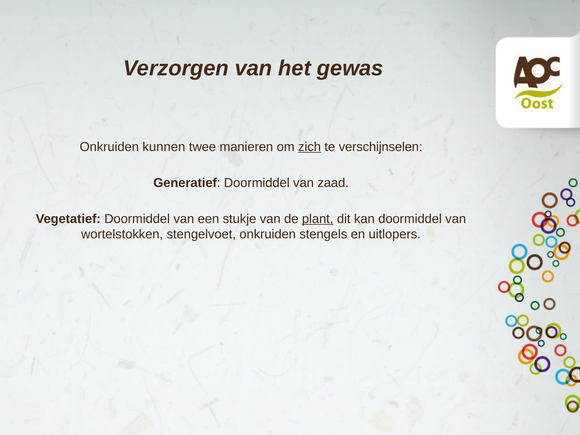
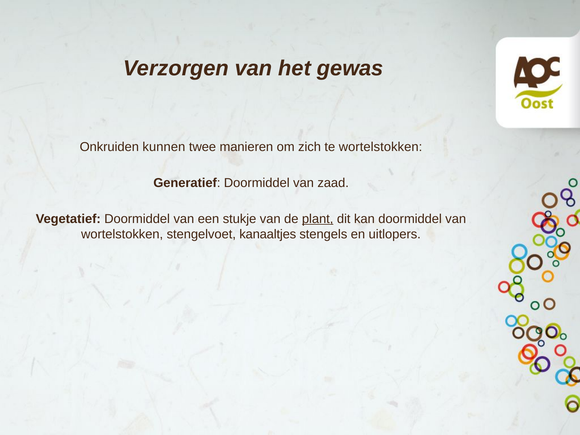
zich underline: present -> none (310, 147)
te verschijnselen: verschijnselen -> wortelstokken (381, 147)
stengelvoet onkruiden: onkruiden -> kanaaltjes (268, 234)
